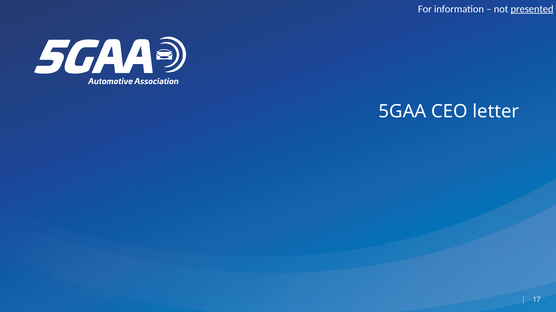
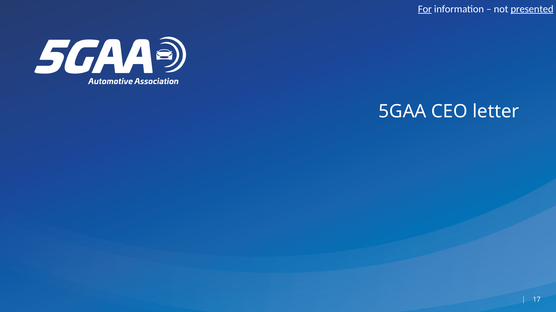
For underline: none -> present (425, 9)
